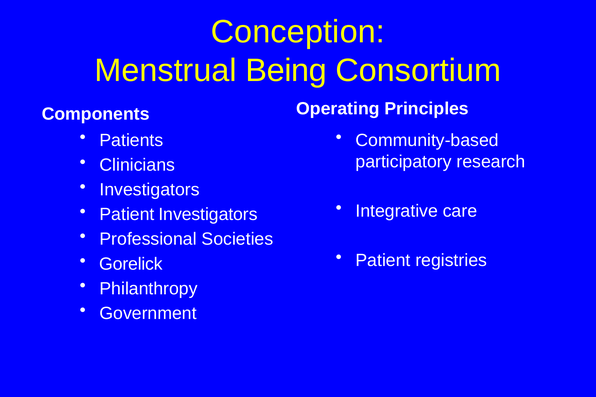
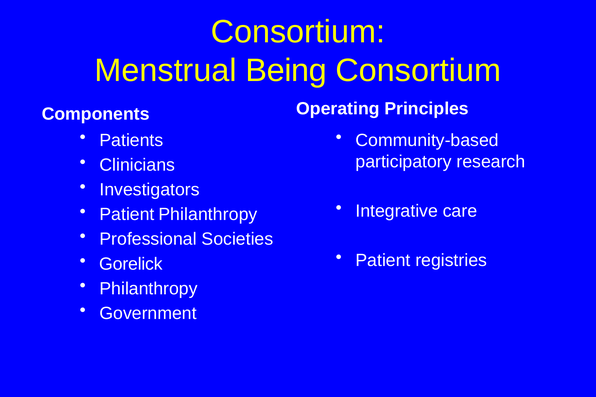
Conception: Conception -> Consortium (298, 32)
Patient Investigators: Investigators -> Philanthropy (208, 215)
